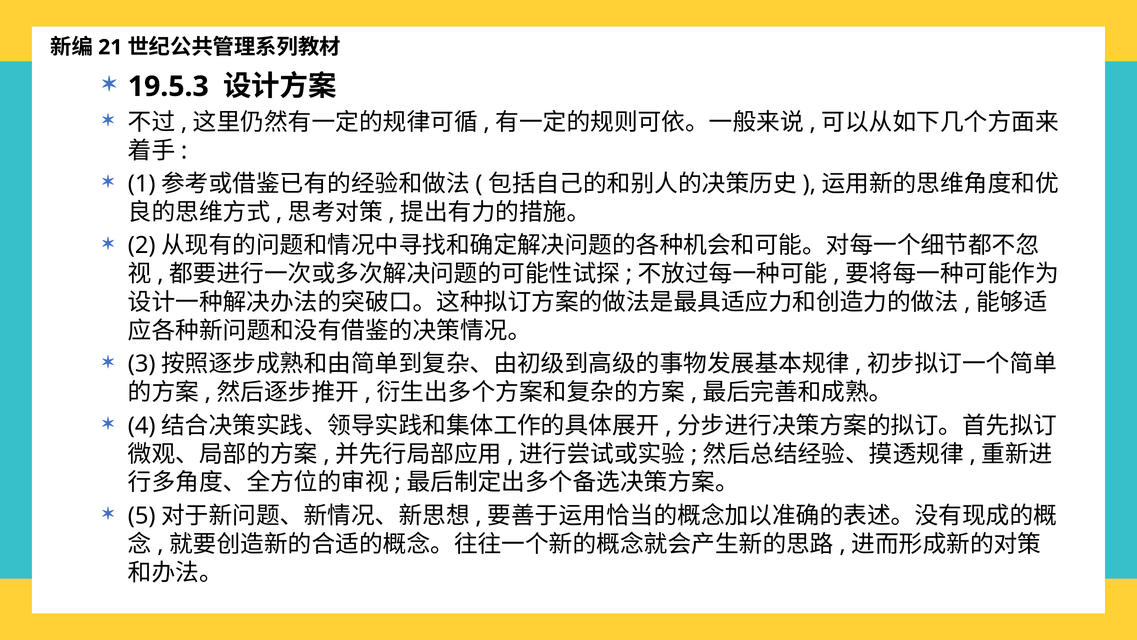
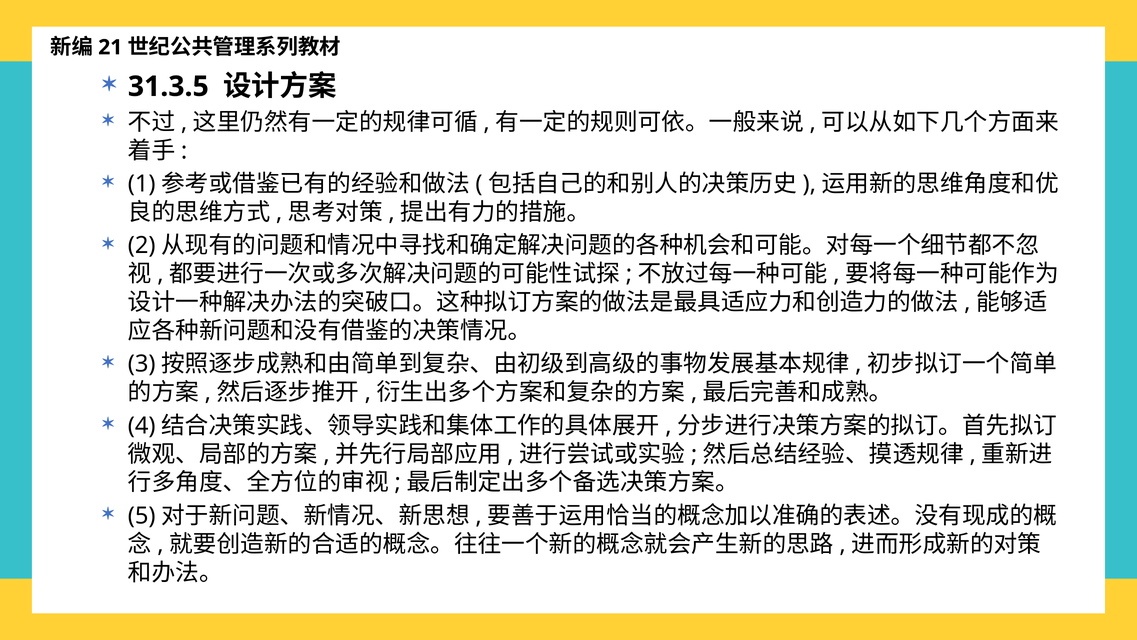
19.5.3: 19.5.3 -> 31.3.5 (168, 86)
